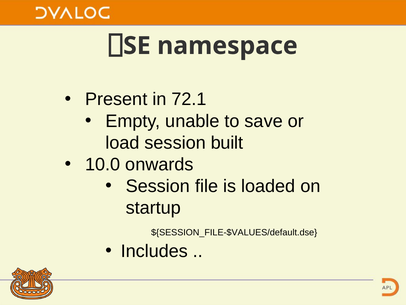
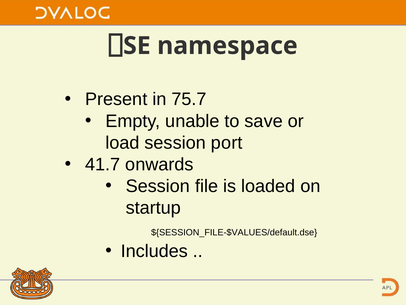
72.1: 72.1 -> 75.7 (189, 99)
built: built -> port (227, 143)
10.0: 10.0 -> 41.7 (103, 164)
